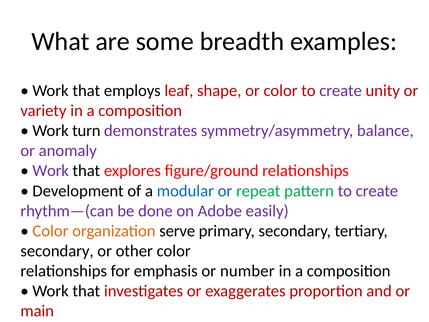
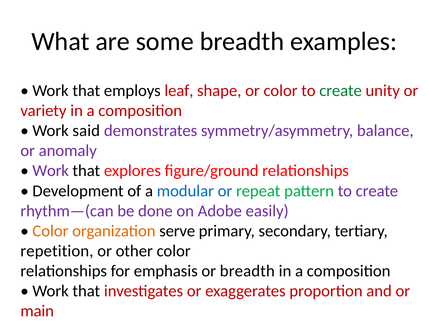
create colour: purple -> green (341, 91)
turn: turn -> said (86, 131)
secondary: secondary -> repetition (57, 251)
or number: number -> breadth (247, 271)
